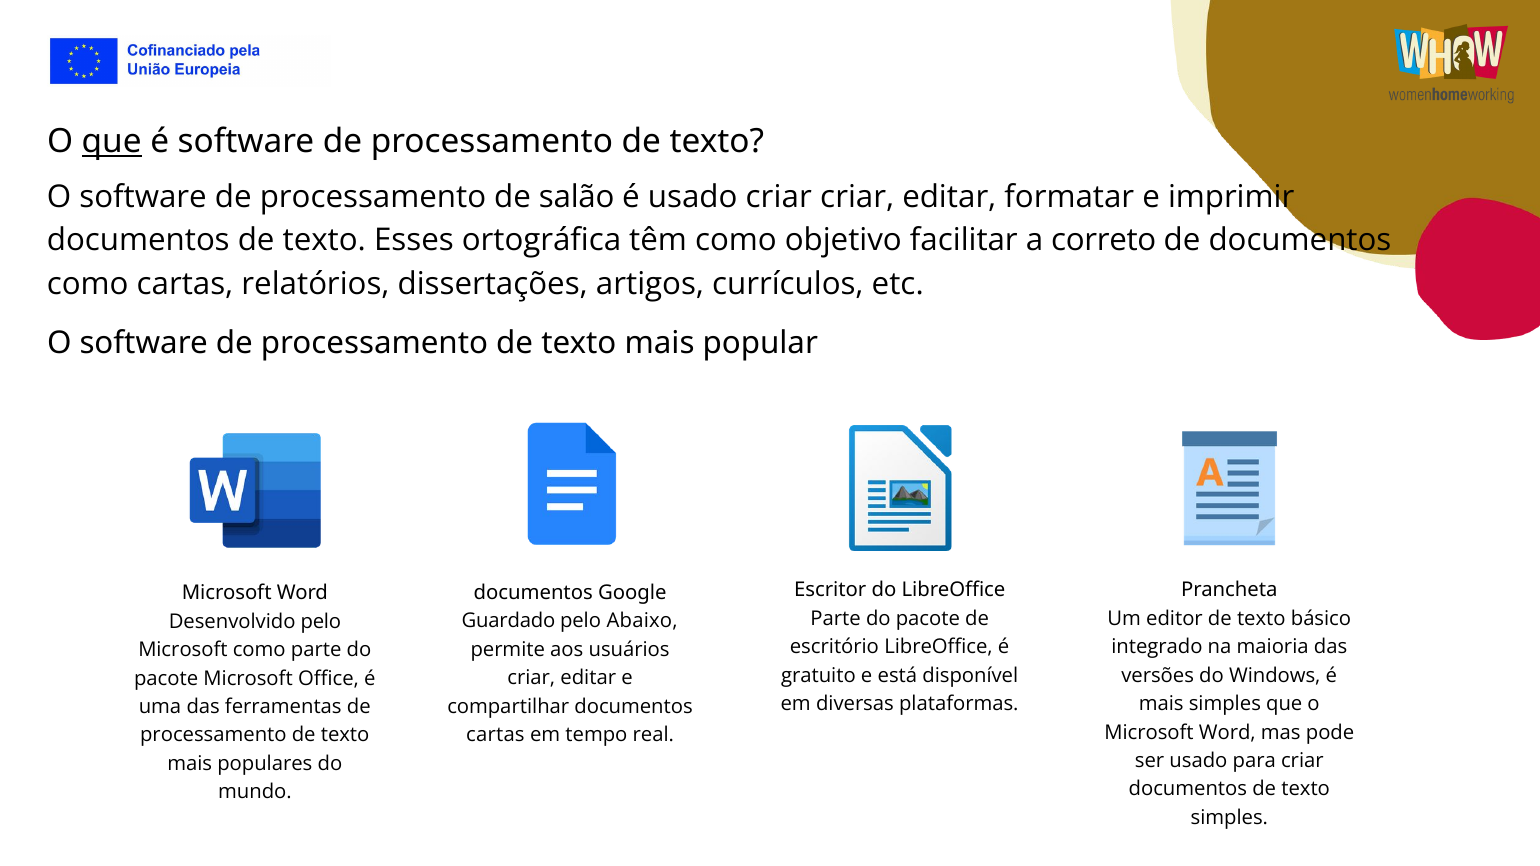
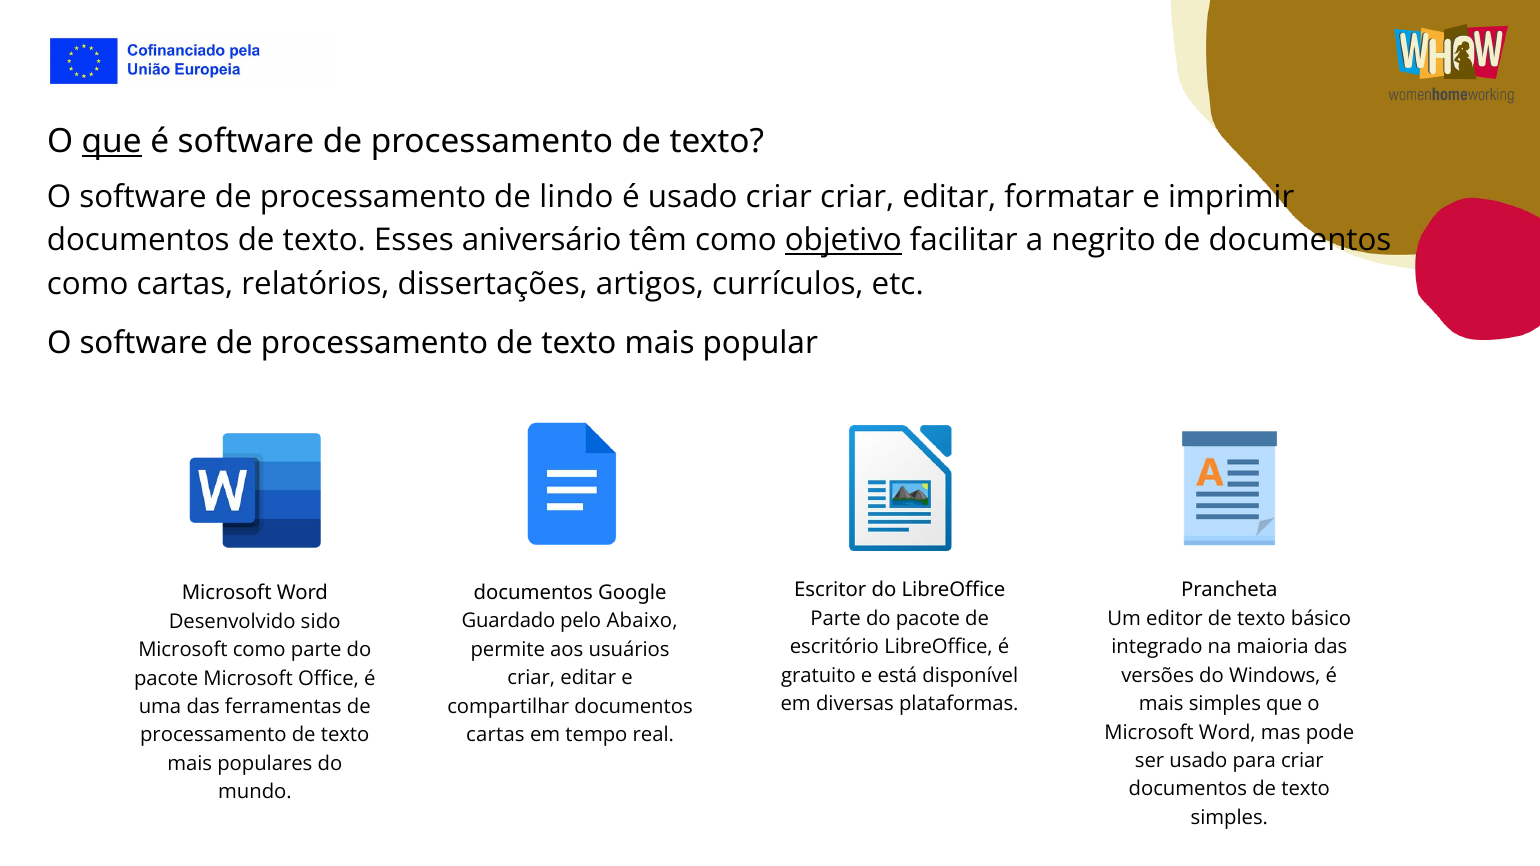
salão: salão -> lindo (576, 197)
ortográfica: ortográfica -> aniversário (542, 241)
objetivo underline: none -> present (843, 241)
correto: correto -> negrito (1103, 241)
Desenvolvido pelo: pelo -> sido (321, 622)
